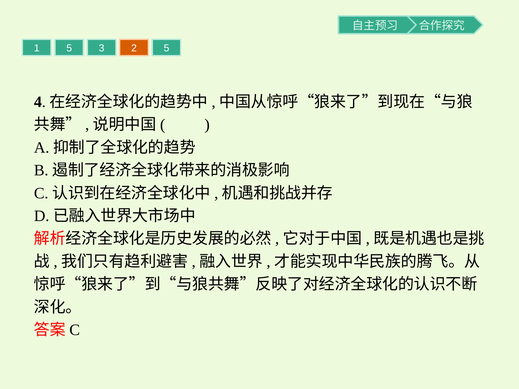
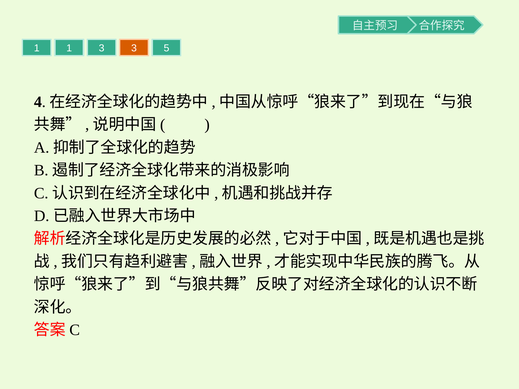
1 5: 5 -> 1 (69, 48)
3 2: 2 -> 3 (134, 48)
